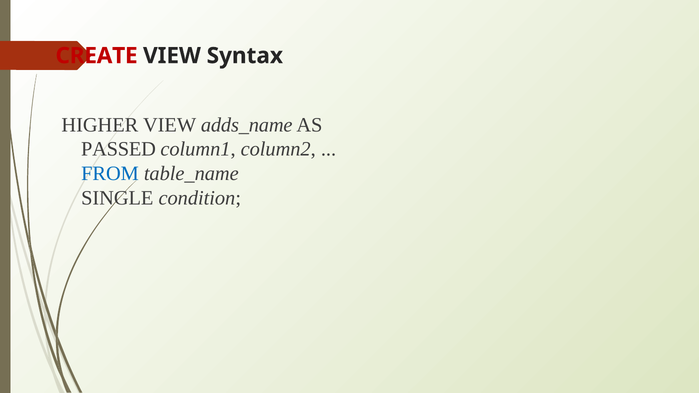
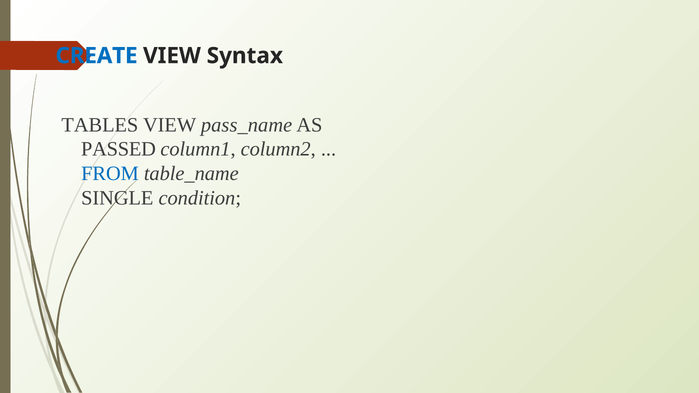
CREATE colour: red -> blue (97, 56)
HIGHER: HIGHER -> TABLES (100, 125)
adds_name: adds_name -> pass_name (247, 125)
